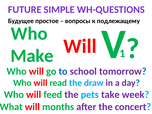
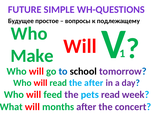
school colour: purple -> black (83, 71)
the draw: draw -> after (94, 83)
pets take: take -> read (110, 95)
